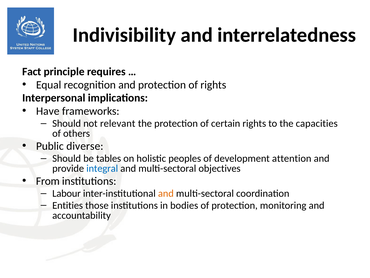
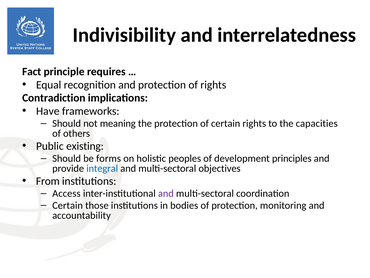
Interpersonal: Interpersonal -> Contradiction (54, 98)
relevant: relevant -> meaning (118, 123)
diverse: diverse -> existing (85, 146)
tables: tables -> forms (109, 158)
attention: attention -> principles (292, 158)
Labour: Labour -> Access (66, 193)
and colour: orange -> purple (166, 193)
Entities: Entities -> Certain (68, 205)
